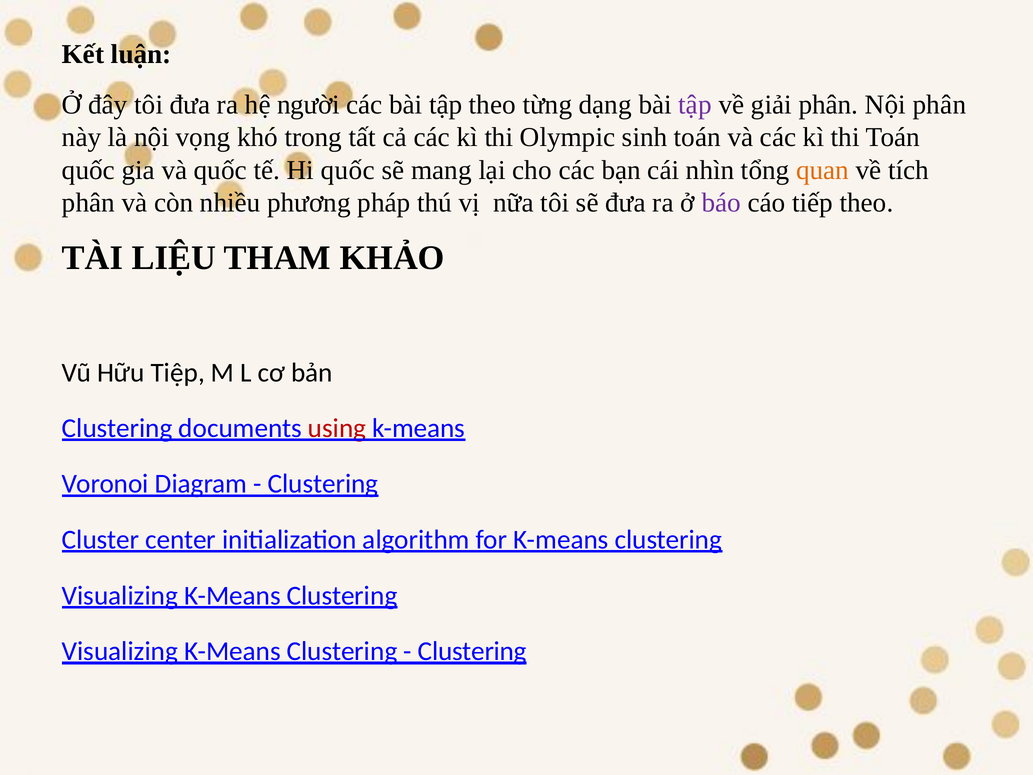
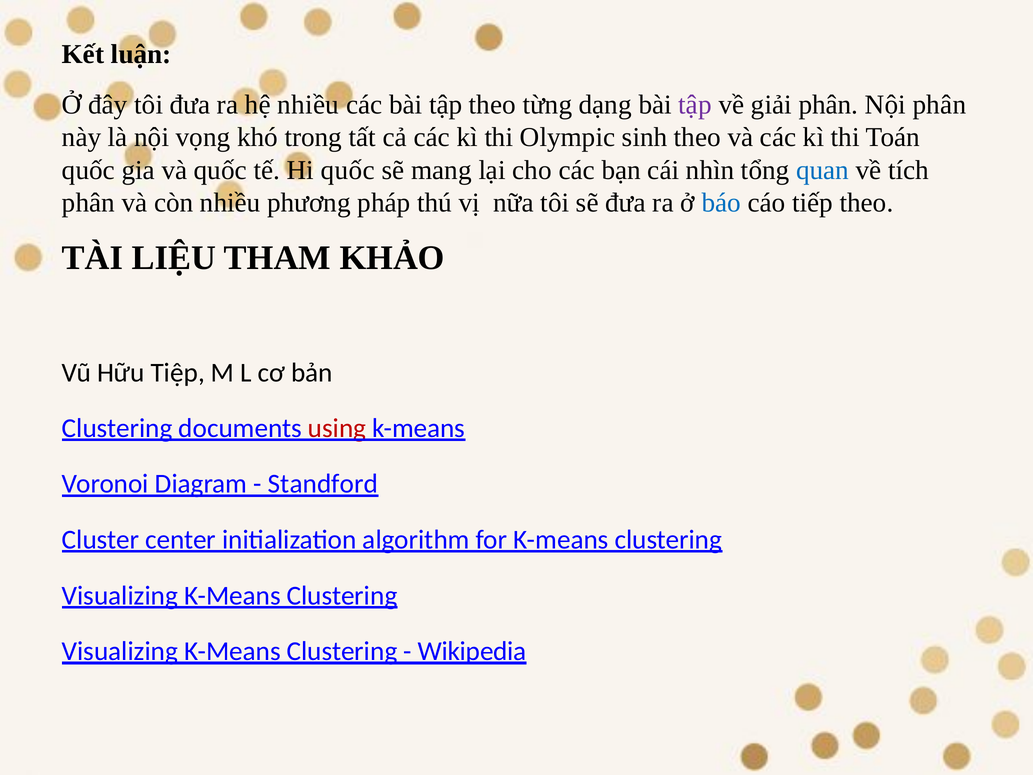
hệ người: người -> nhiều (308, 105)
sinh toán: toán -> theo (697, 137)
quan colour: orange -> blue (823, 170)
báo colour: purple -> blue (721, 203)
Clustering: Clustering -> Standford (323, 484)
Clustering: Clustering -> Wikipedia (472, 651)
